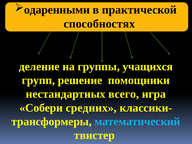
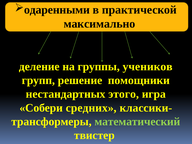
способностях: способностях -> максимально (99, 24)
учащихся: учащихся -> учеников (148, 67)
всего: всего -> этого (124, 94)
математический colour: light blue -> light green (137, 122)
